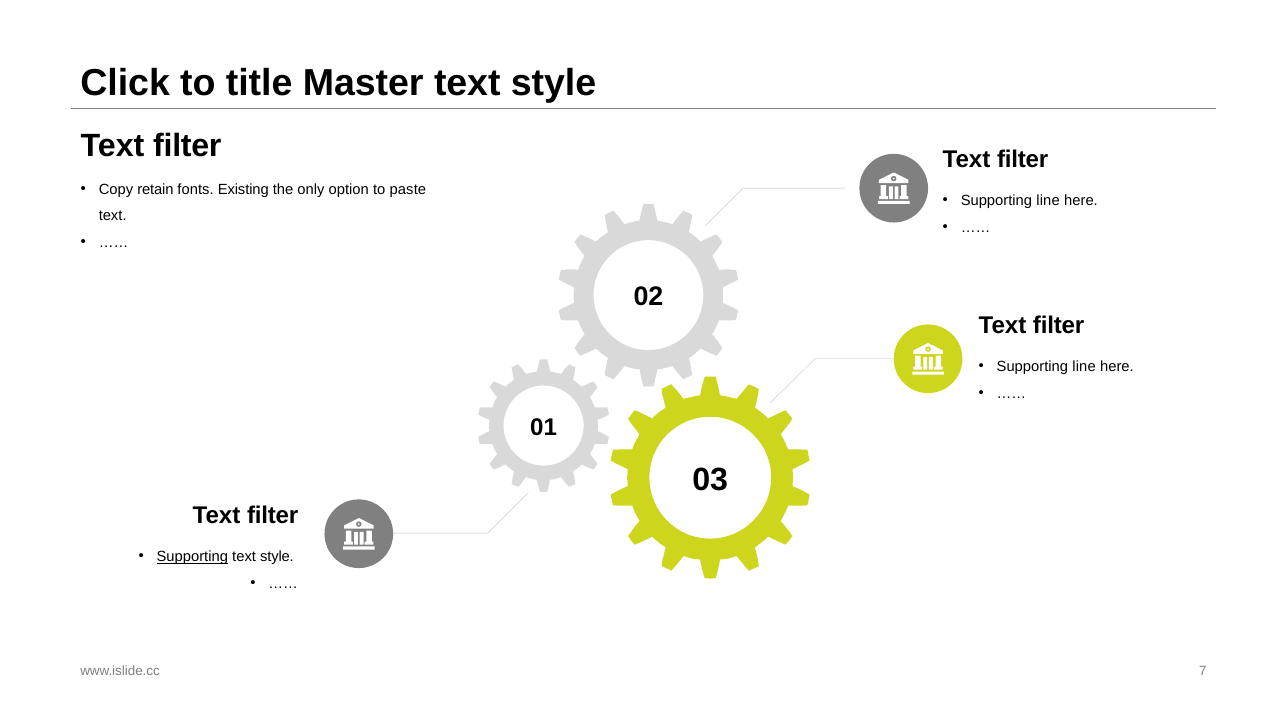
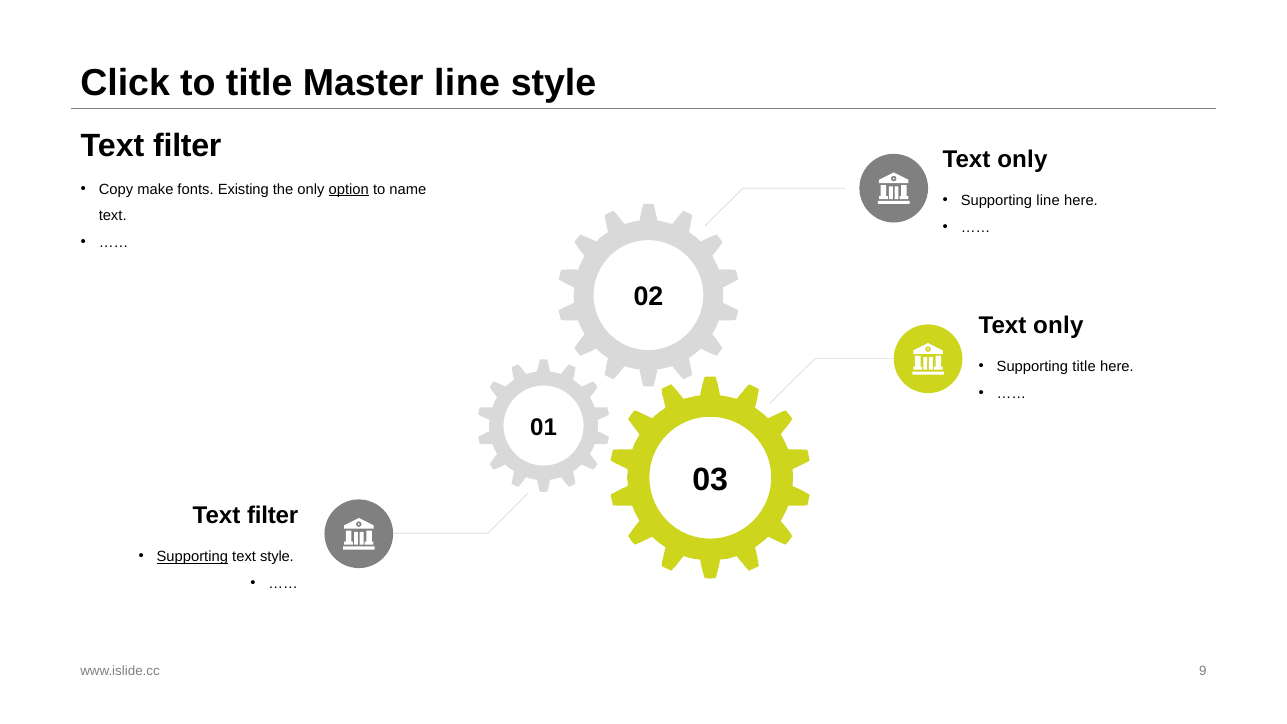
Master text: text -> line (467, 83)
filter: filter -> only (1022, 160)
retain: retain -> make (155, 189)
option underline: none -> present (349, 189)
paste: paste -> name (408, 189)
filter: filter -> only (1058, 325)
line: line -> title (1084, 367)
7: 7 -> 9 (1203, 671)
